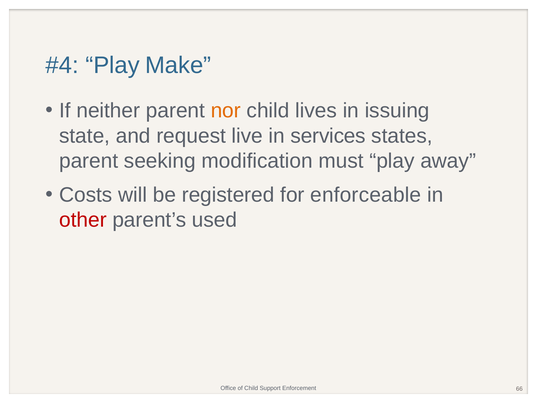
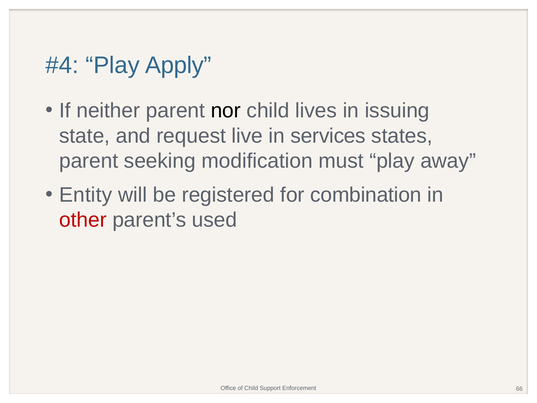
Make: Make -> Apply (178, 65)
nor colour: orange -> black (226, 111)
Costs: Costs -> Entity (86, 195)
enforceable: enforceable -> combination (366, 195)
